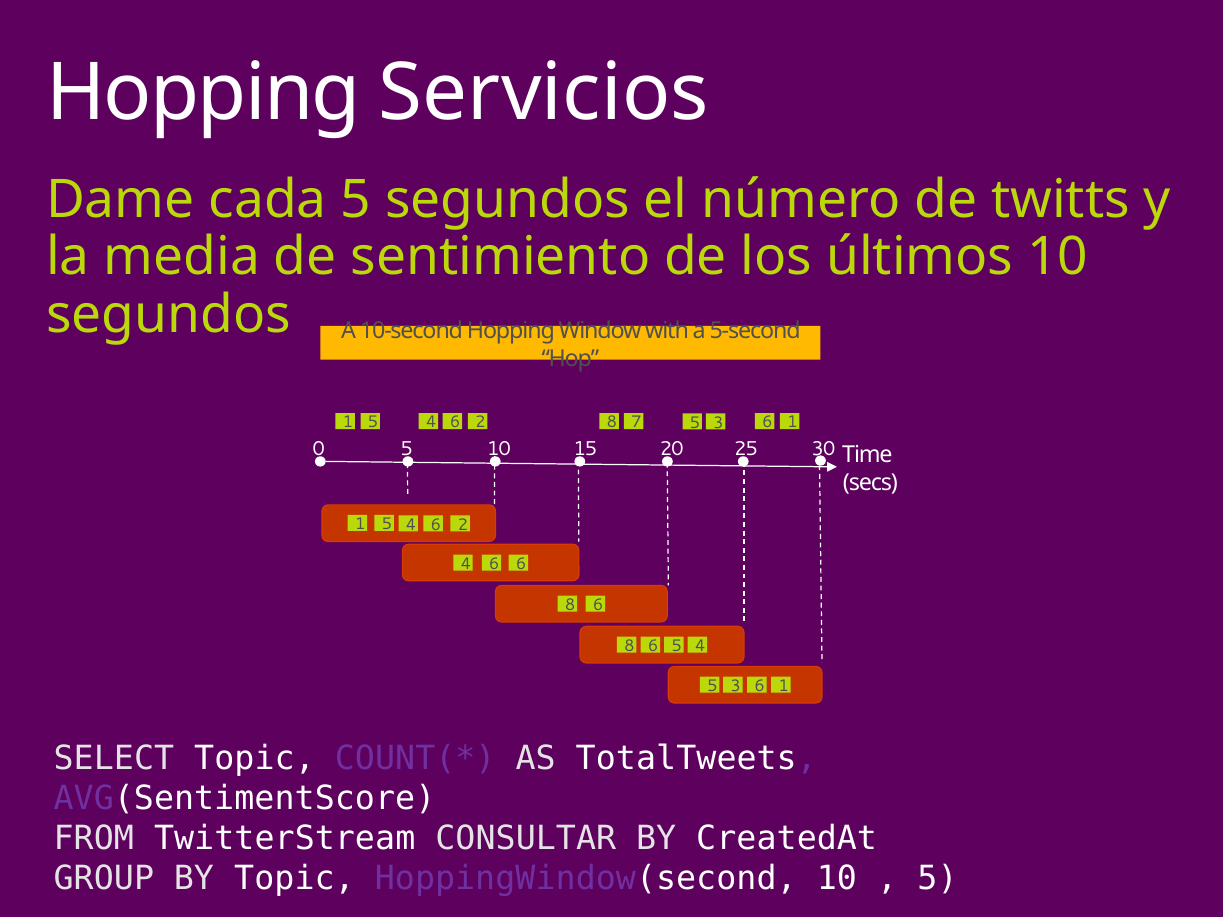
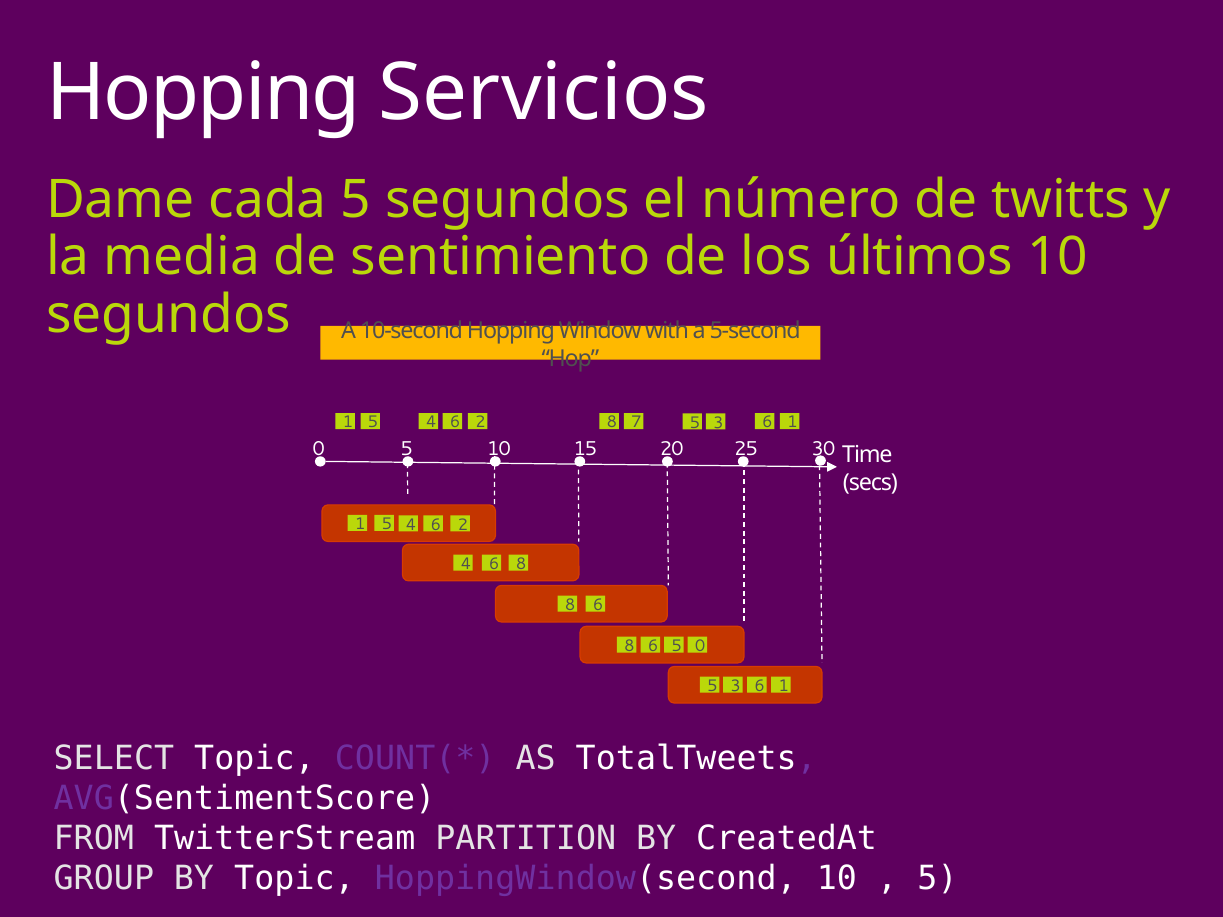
6: 6 -> 8 (521, 564)
6 5 4: 4 -> 0 (700, 646)
CONSULTAR: CONSULTAR -> PARTITION (526, 839)
